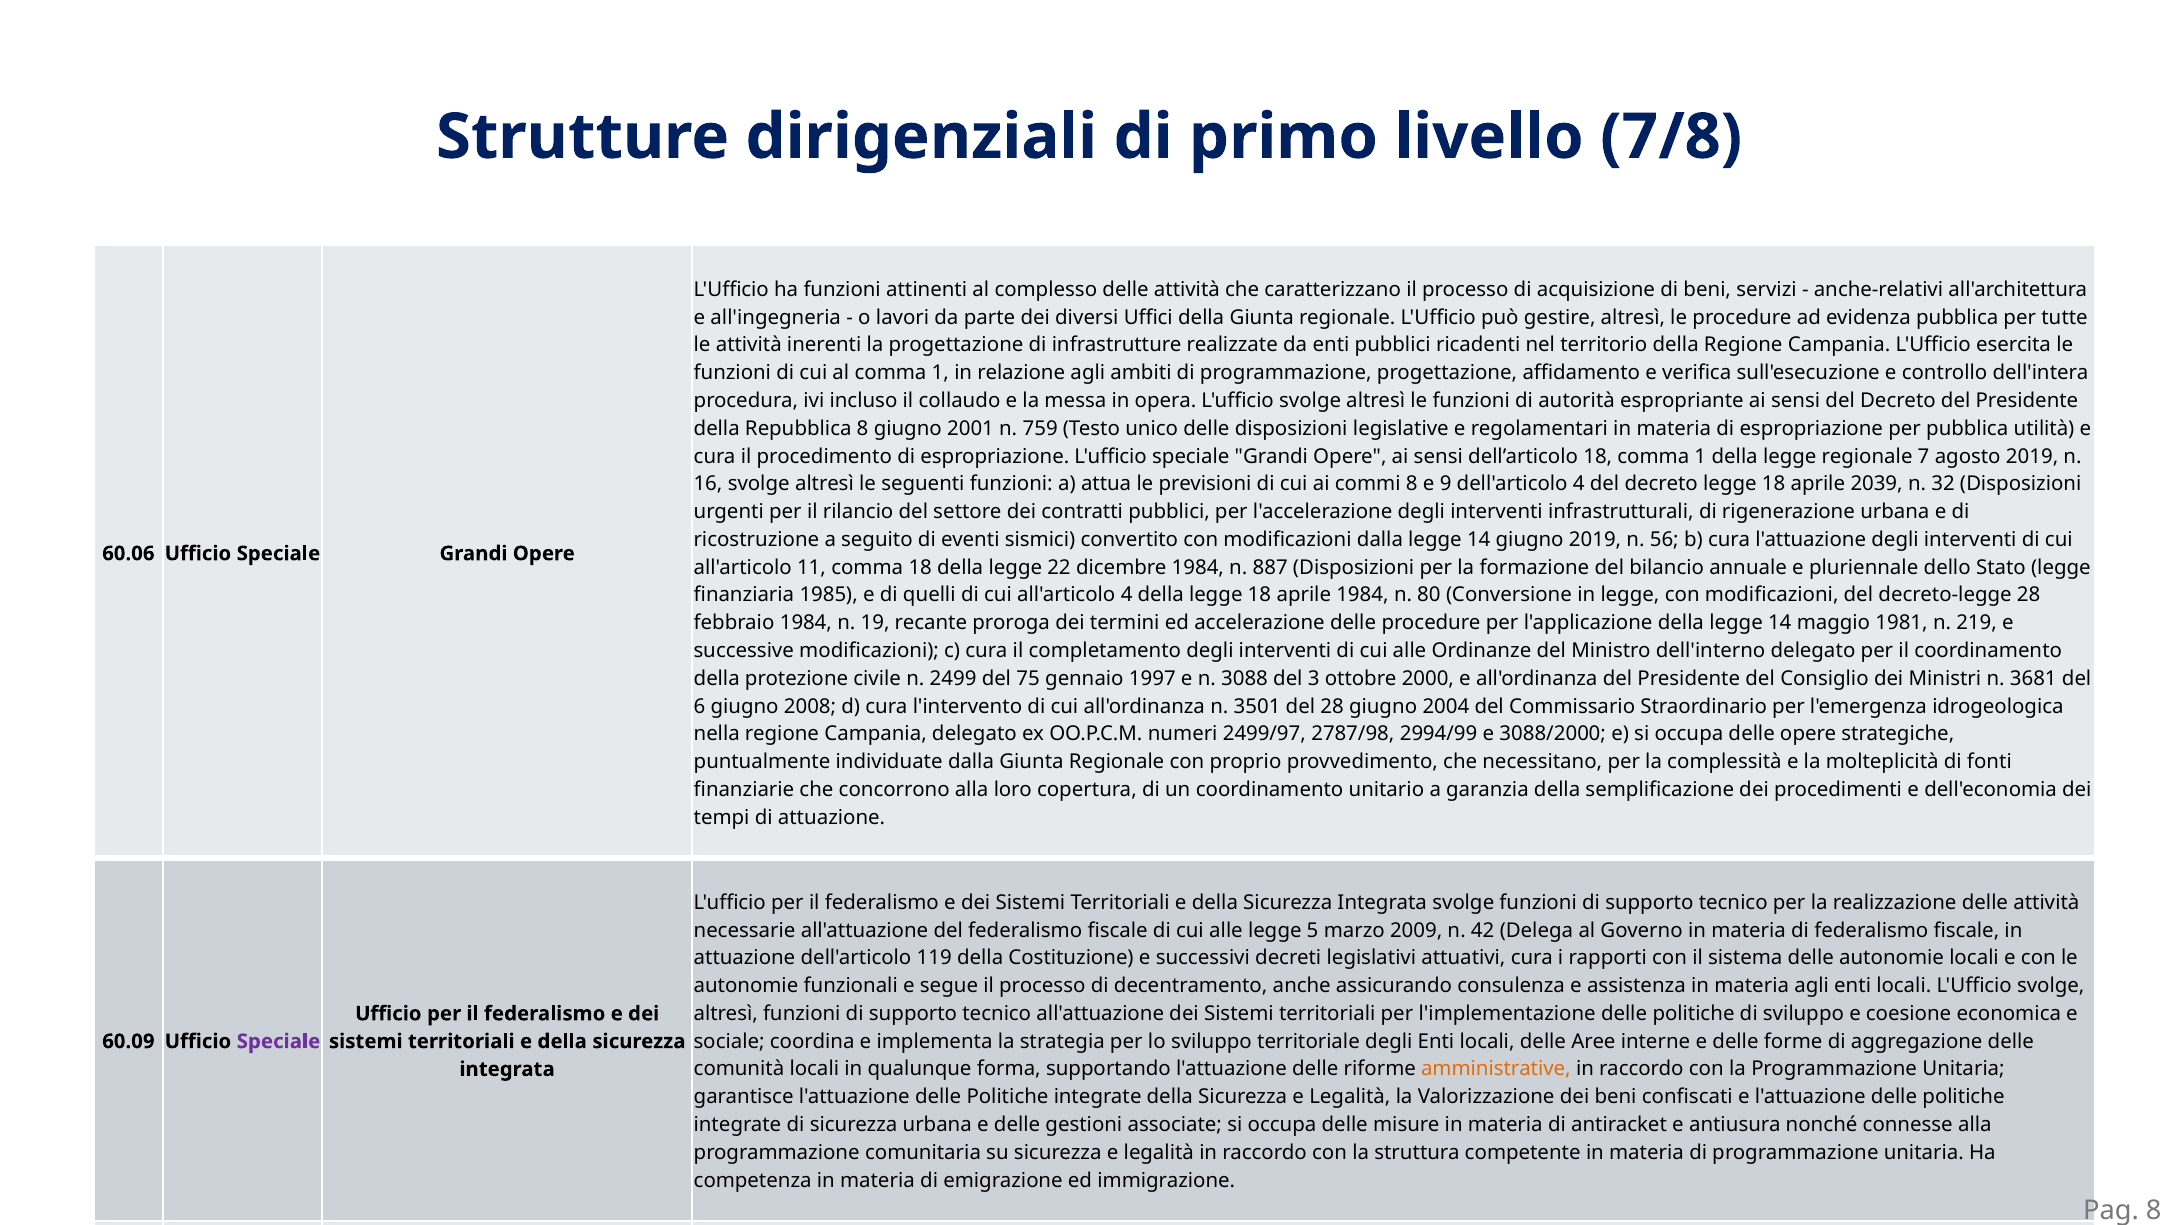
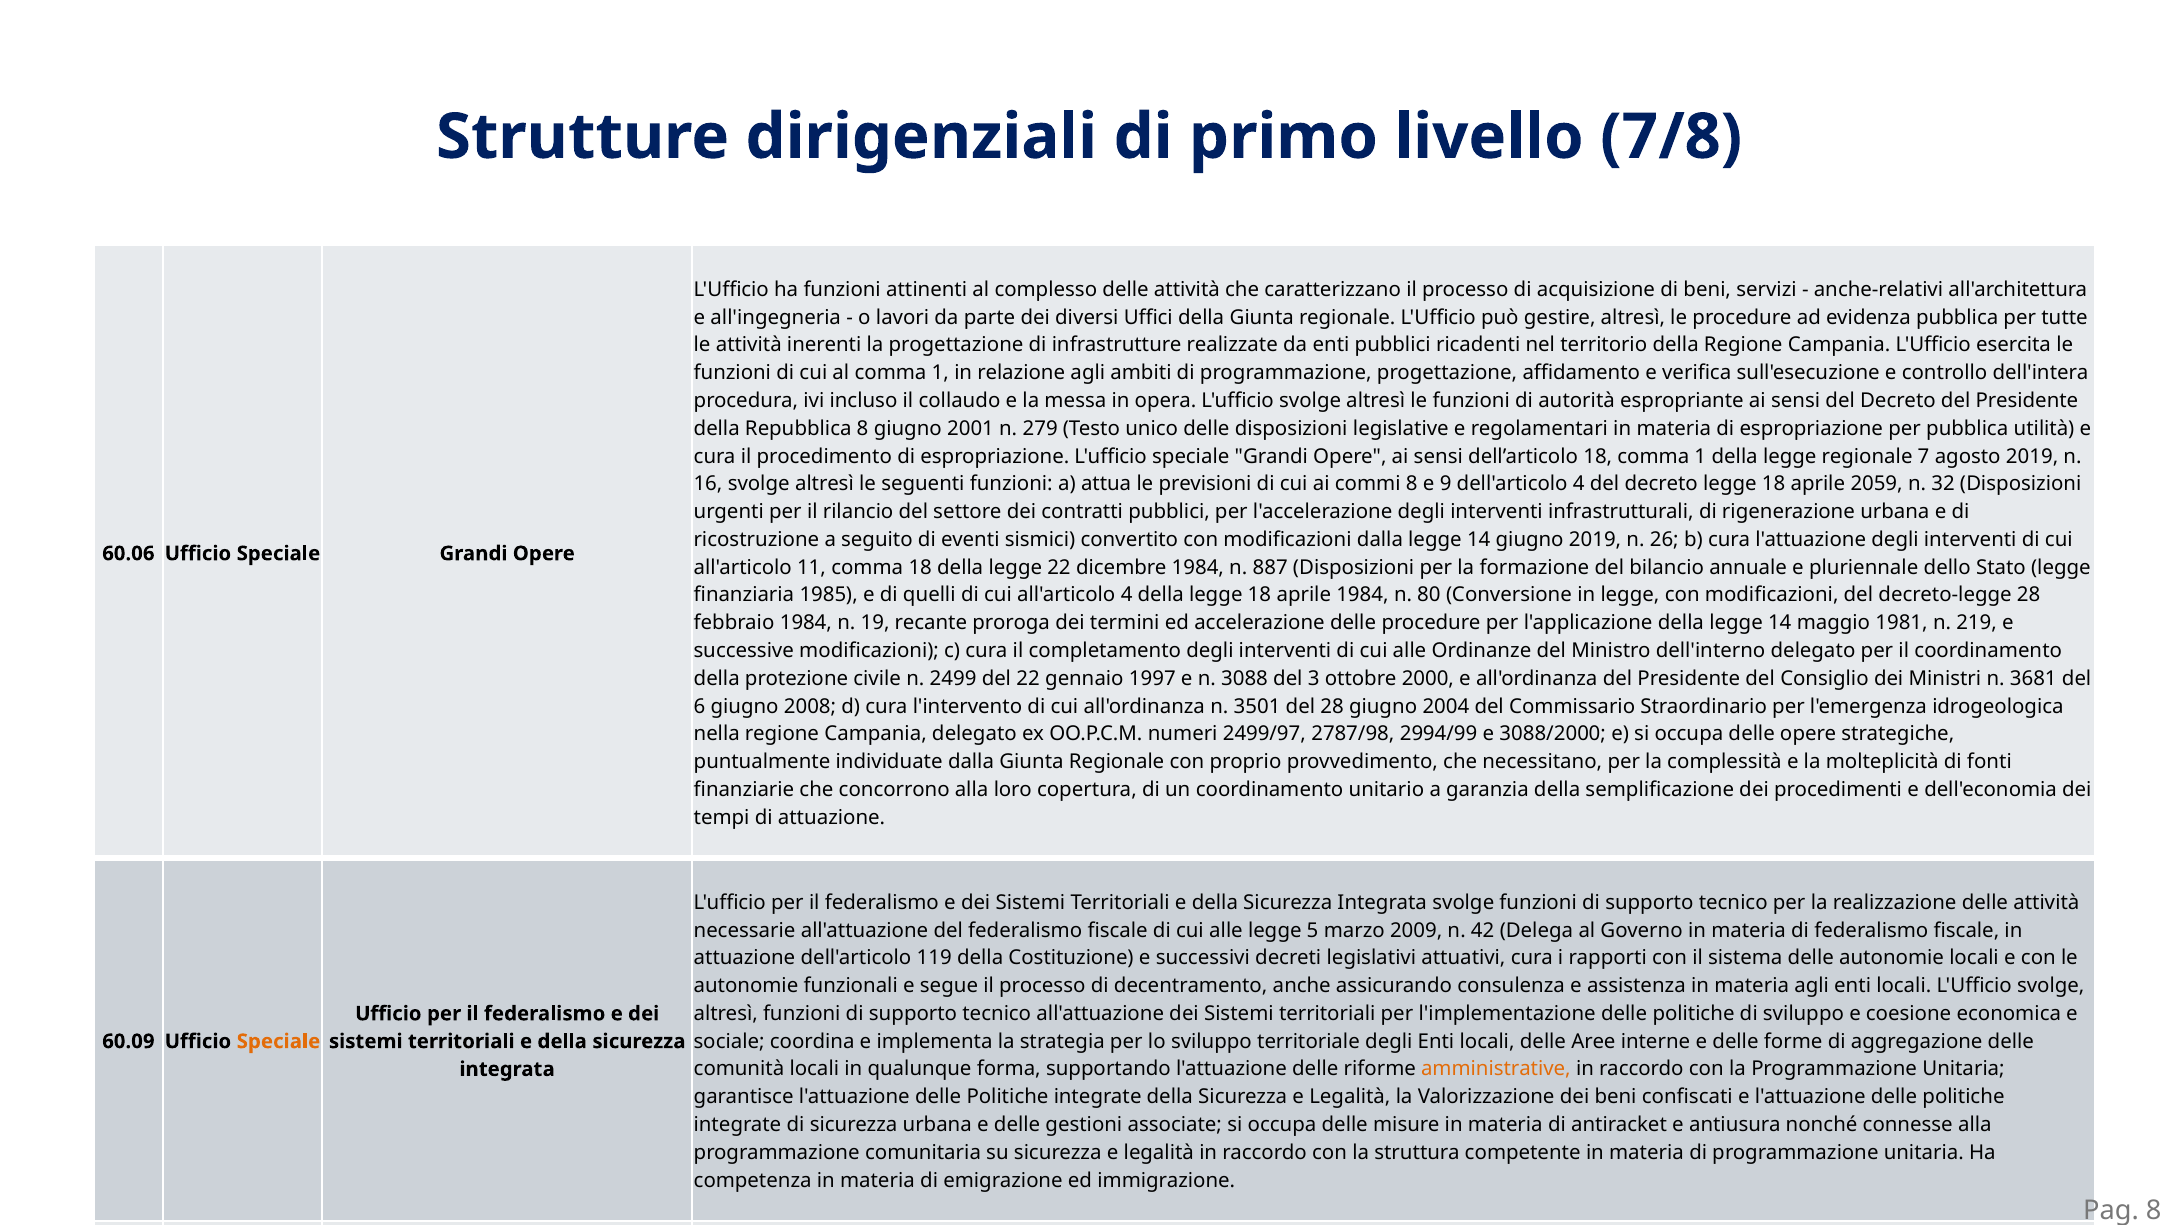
759: 759 -> 279 (1040, 429)
2039: 2039 -> 2059 (1877, 484)
56: 56 -> 26 (1664, 540)
del 75: 75 -> 22 (1028, 679)
Speciale colour: purple -> orange (278, 1042)
